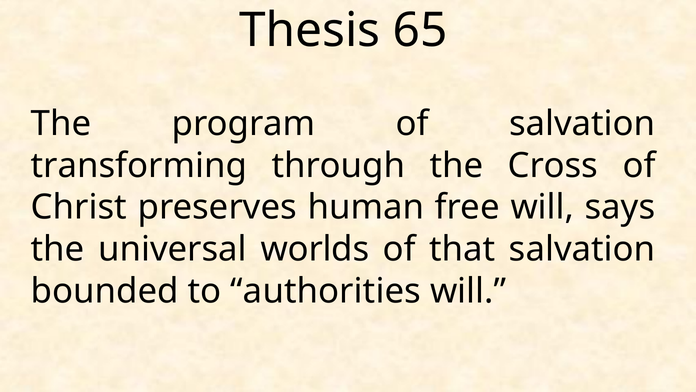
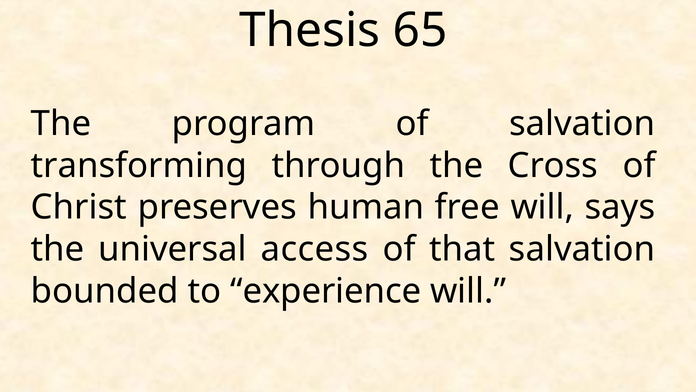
worlds: worlds -> access (315, 249)
authorities: authorities -> experience (326, 291)
